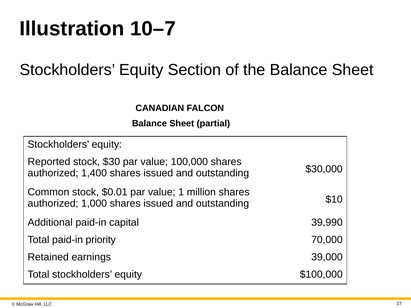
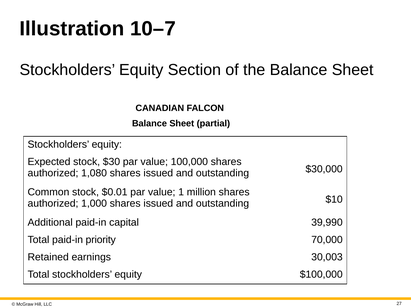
Reported: Reported -> Expected (49, 162)
1,400: 1,400 -> 1,080 (94, 173)
39,000: 39,000 -> 30,003 (327, 257)
